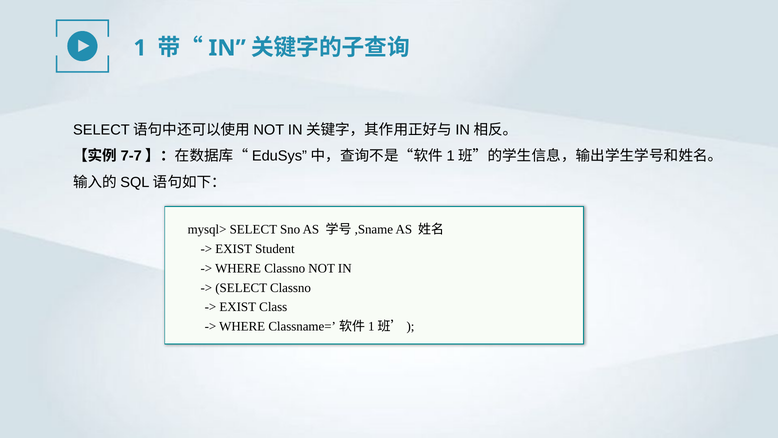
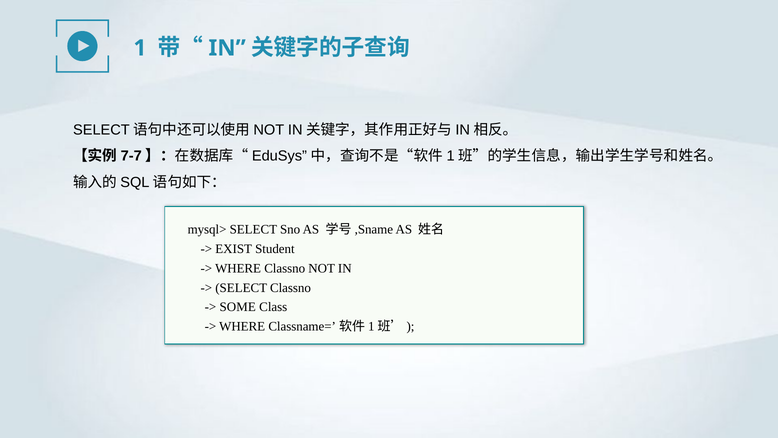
EXIST: EXIST -> SOME (238, 307)
